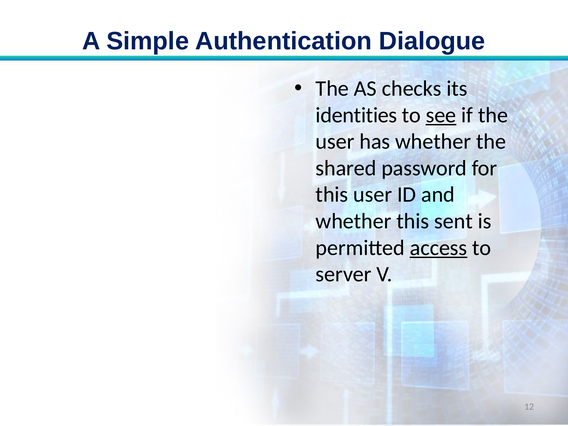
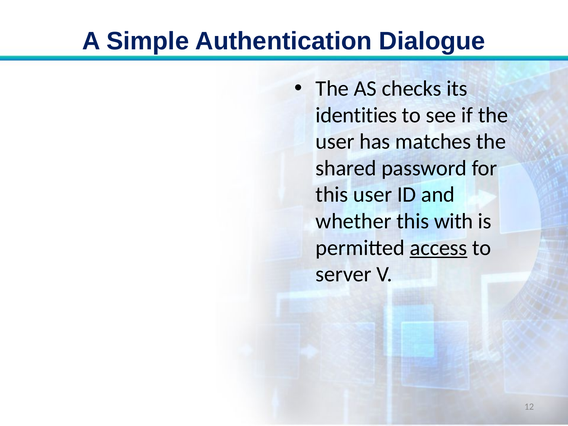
see underline: present -> none (441, 115)
has whether: whether -> matches (433, 142)
sent: sent -> with (454, 221)
